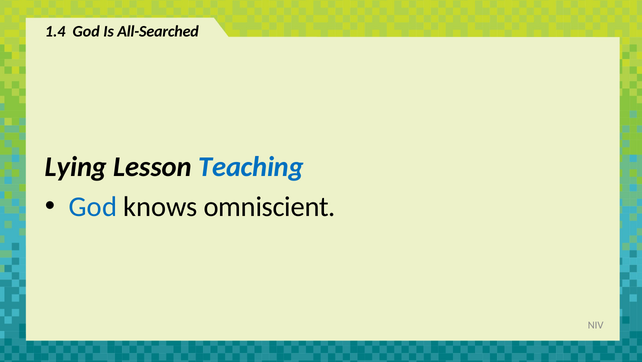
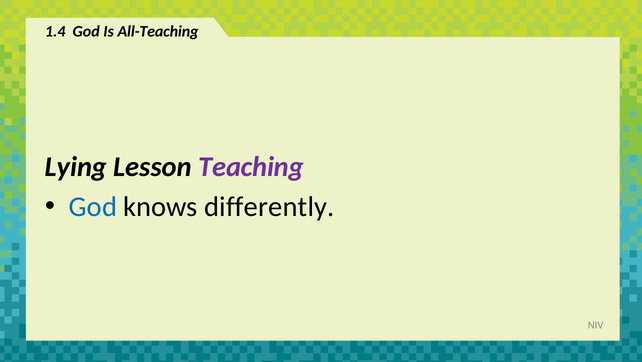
All-Searched: All-Searched -> All-Teaching (158, 31)
Teaching colour: blue -> purple (251, 167)
omniscient: omniscient -> differently (269, 207)
